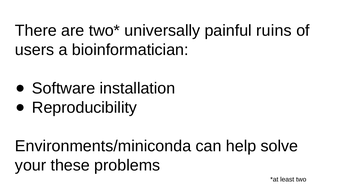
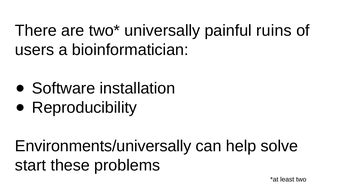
Environments/miniconda: Environments/miniconda -> Environments/universally (103, 146)
your: your -> start (31, 166)
